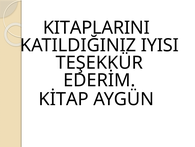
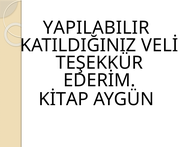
KITAPLARINI: KITAPLARINI -> YAPILABILIR (96, 28)
IYISI: IYISI -> VELİ (160, 45)
